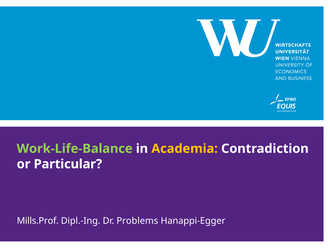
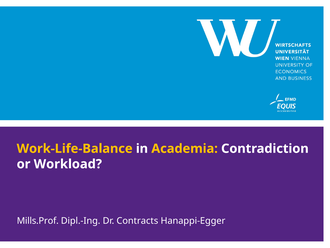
Work-Life-Balance colour: light green -> yellow (75, 148)
Particular: Particular -> Workload (68, 164)
Problems: Problems -> Contracts (137, 220)
